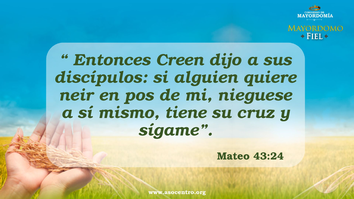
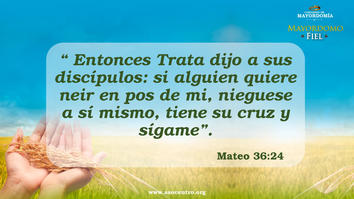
Creen: Creen -> Trata (180, 60)
43:24: 43:24 -> 36:24 (269, 156)
